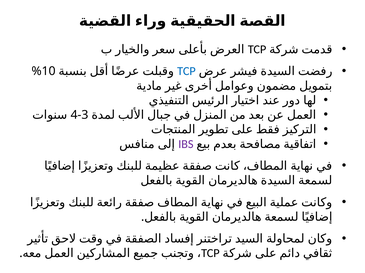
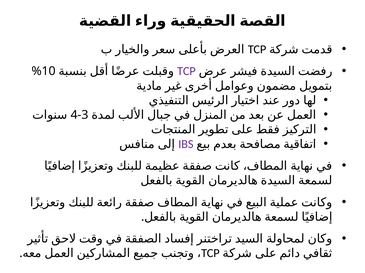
TCP colour: blue -> purple (186, 71)
